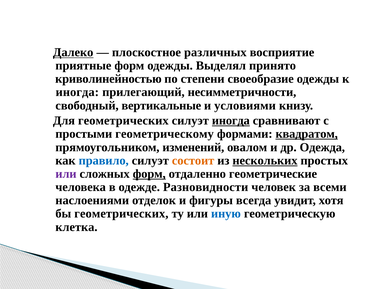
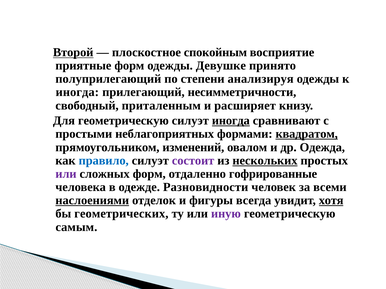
Далеко: Далеко -> Второй (73, 52)
различных: различных -> спокойным (215, 52)
Выделял: Выделял -> Девушке (221, 66)
криволинейностью: криволинейностью -> полуприлегающий (108, 79)
своеобразие: своеобразие -> анализируя (261, 79)
вертикальные: вертикальные -> приталенным (161, 106)
условиями: условиями -> расширяет (245, 106)
Для геометрических: геометрических -> геометрическую (123, 121)
геометрическому: геометрическому -> неблагоприятных (165, 134)
состоит colour: orange -> purple (193, 161)
форм underline: present -> none (149, 174)
геометрические: геометрические -> гофрированные (273, 174)
наслоениями underline: none -> present (92, 201)
хотя underline: none -> present (331, 201)
иную colour: blue -> purple (226, 214)
клетка: клетка -> самым (76, 227)
